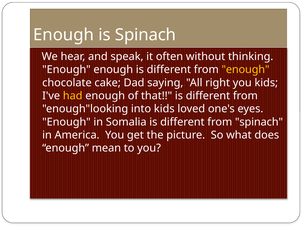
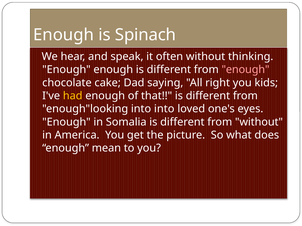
enough colour: yellow -> pink (246, 70)
into kids: kids -> into (164, 109)
from spinach: spinach -> without (259, 122)
